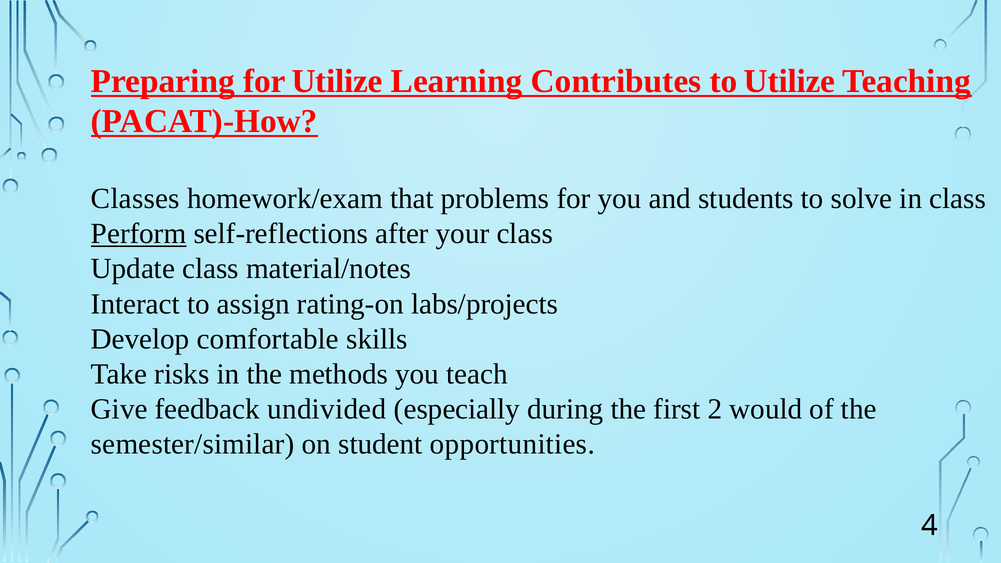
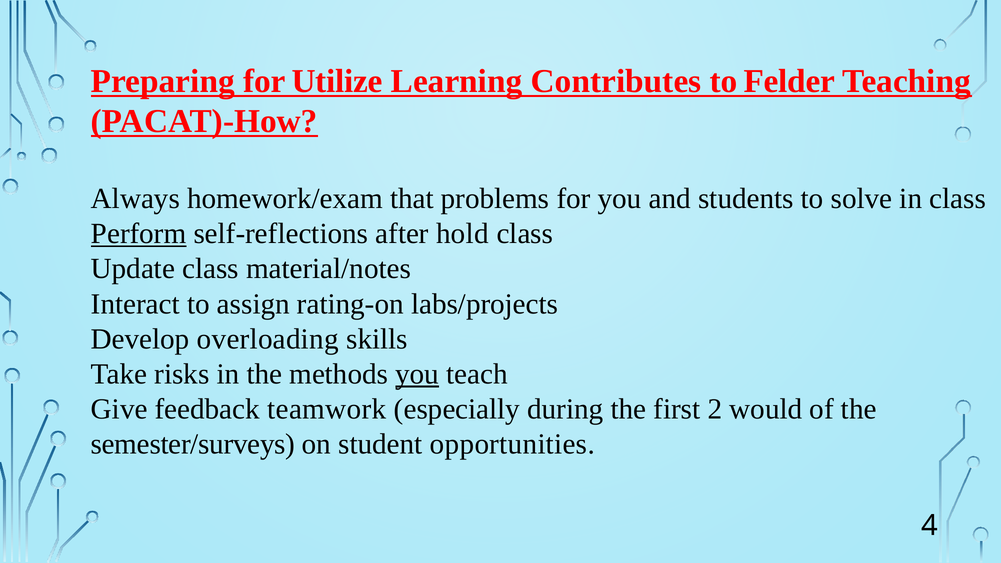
to Utilize: Utilize -> Felder (789, 81)
Classes: Classes -> Always (135, 199)
your: your -> hold (462, 234)
comfortable: comfortable -> overloading (268, 339)
you underline: none -> present (417, 374)
undivided: undivided -> teamwork (327, 409)
semester/similar: semester/similar -> semester/surveys (193, 444)
